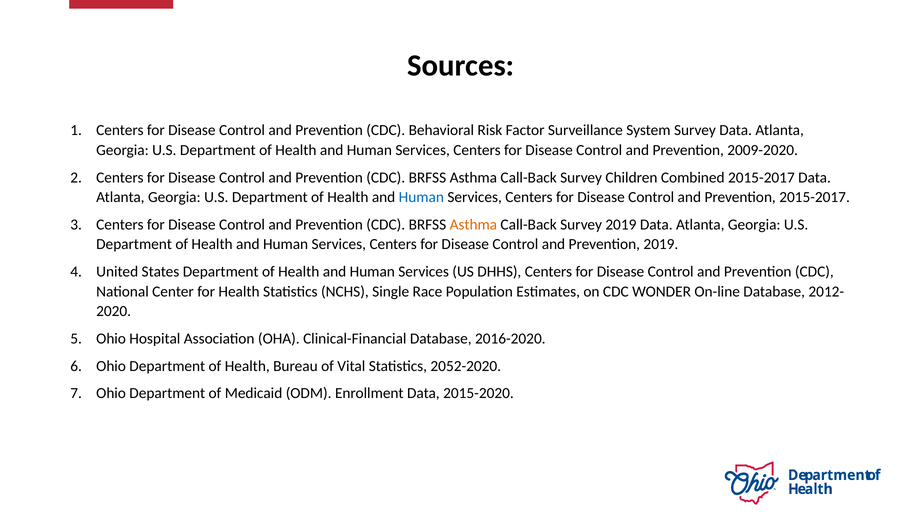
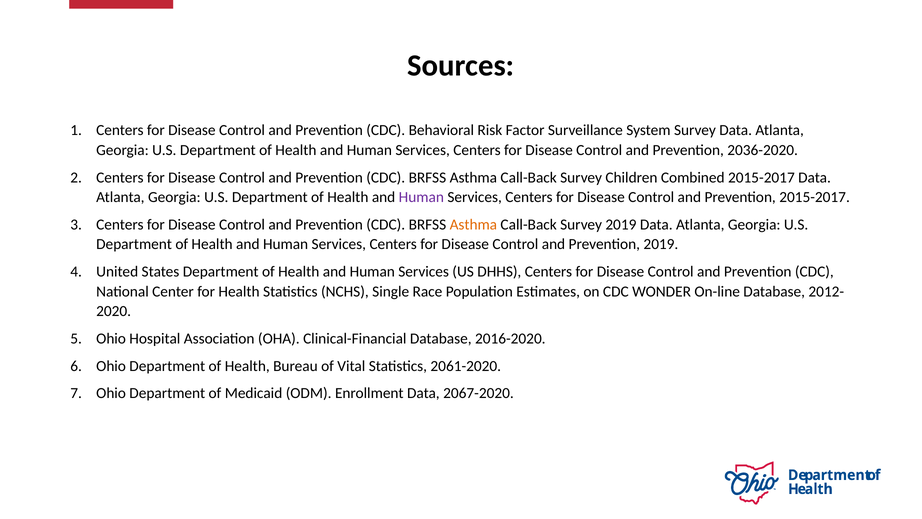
2009-2020: 2009-2020 -> 2036-2020 (763, 150)
Human colour: blue -> purple (421, 197)
2052-2020: 2052-2020 -> 2061-2020 (466, 366)
2015-2020: 2015-2020 -> 2067-2020 (478, 393)
